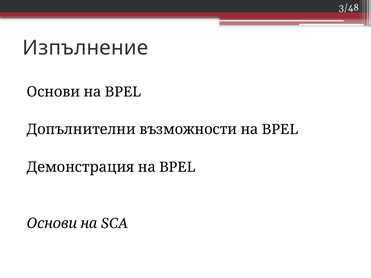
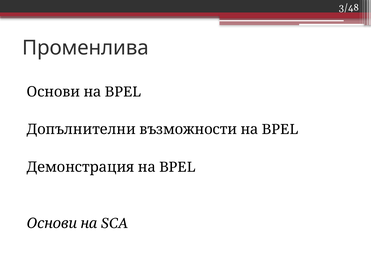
Изпълнение: Изпълнение -> Променлива (86, 48)
